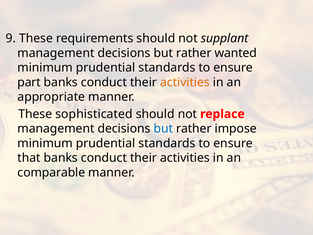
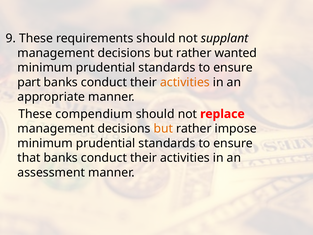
sophisticated: sophisticated -> compendium (94, 114)
but colour: blue -> orange (163, 128)
comparable: comparable -> assessment (51, 172)
